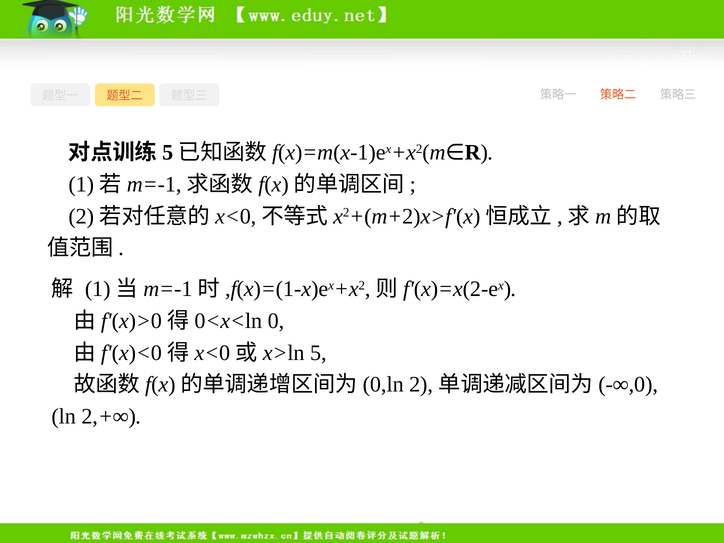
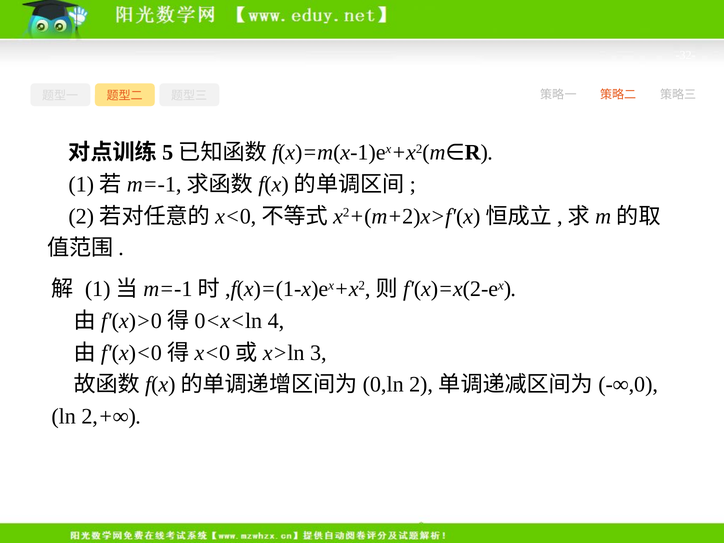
0: 0 -> 4 (276, 321)
5: 5 -> 3 (318, 353)
